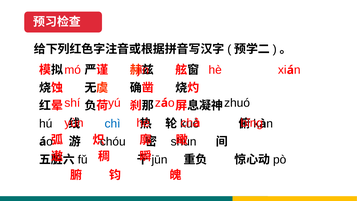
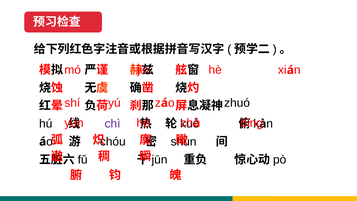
chì colour: blue -> purple (113, 124)
